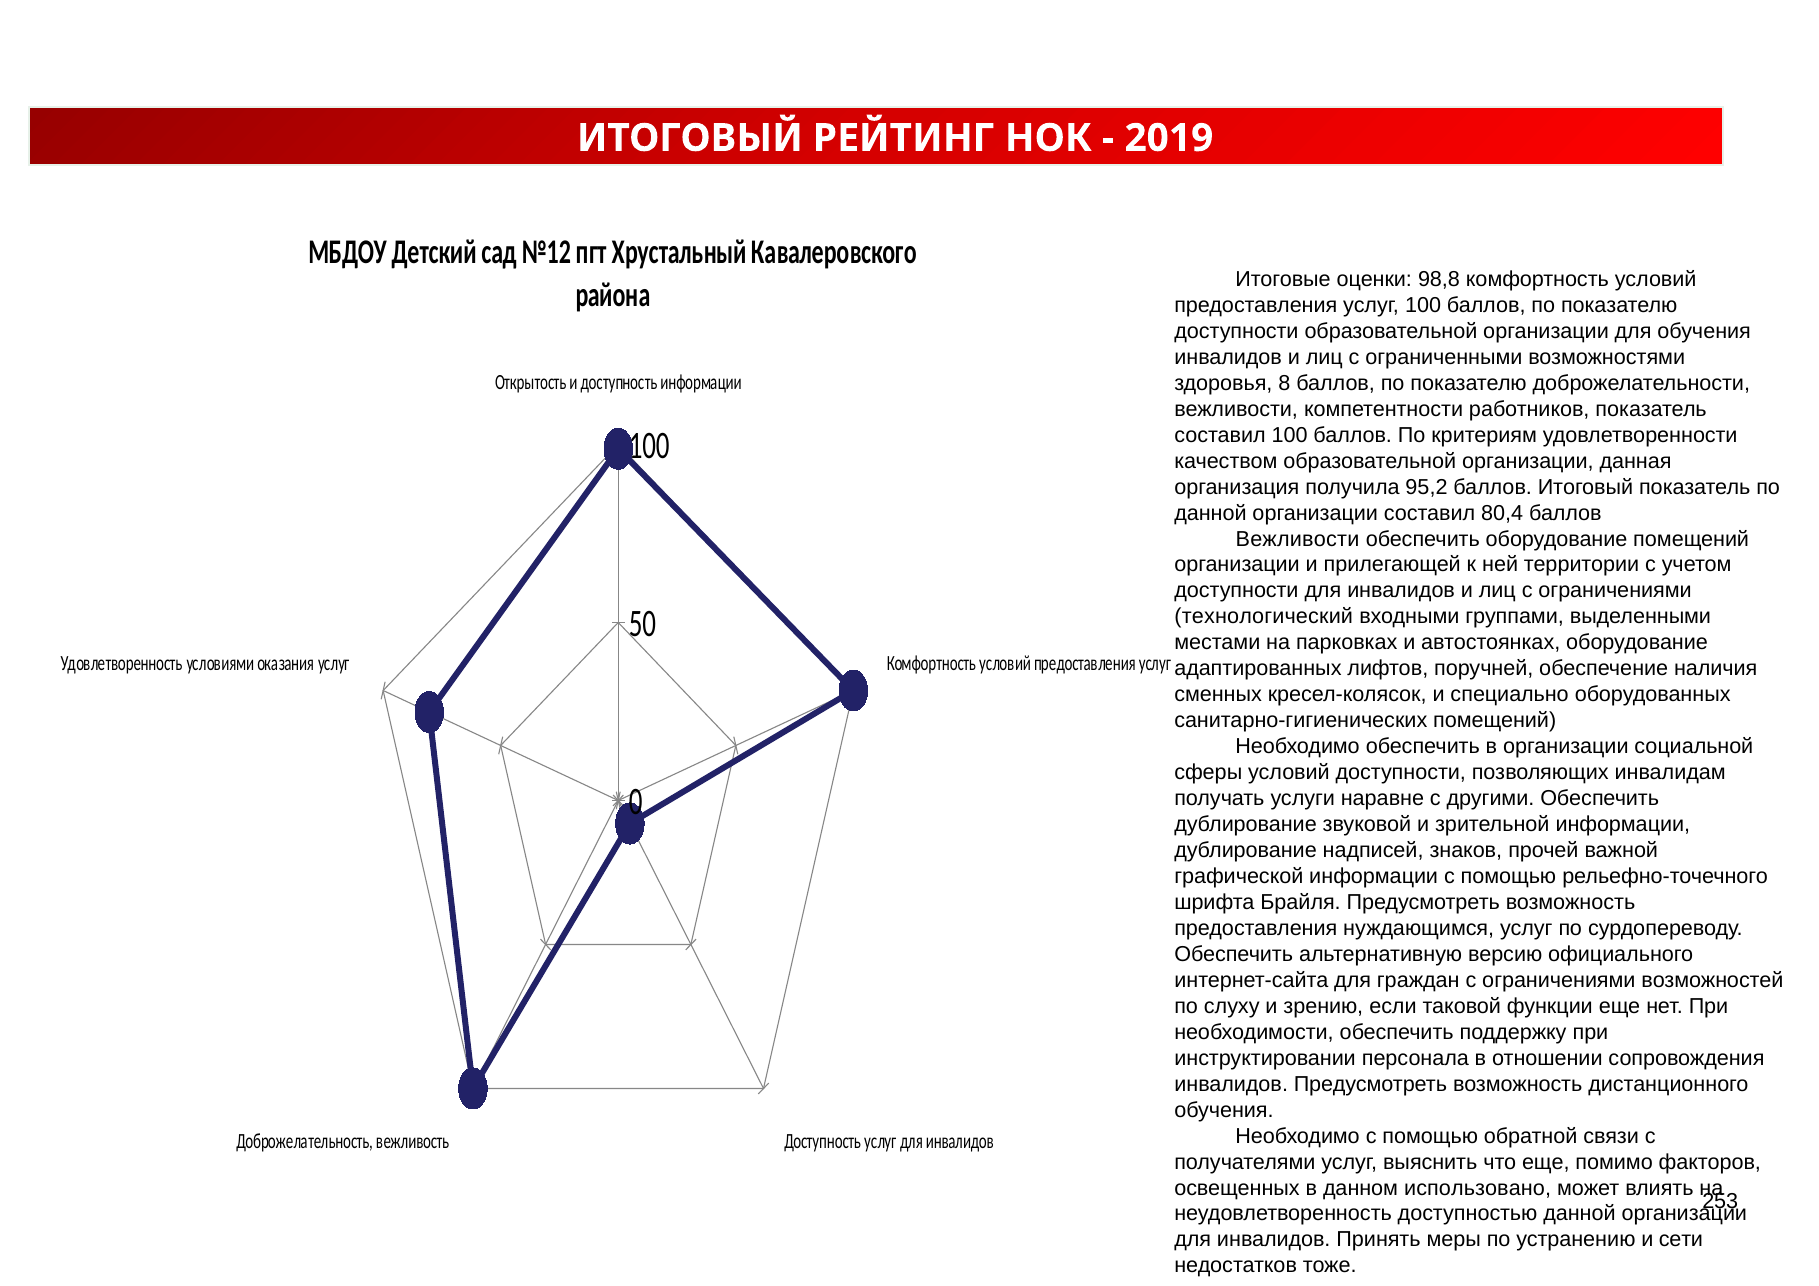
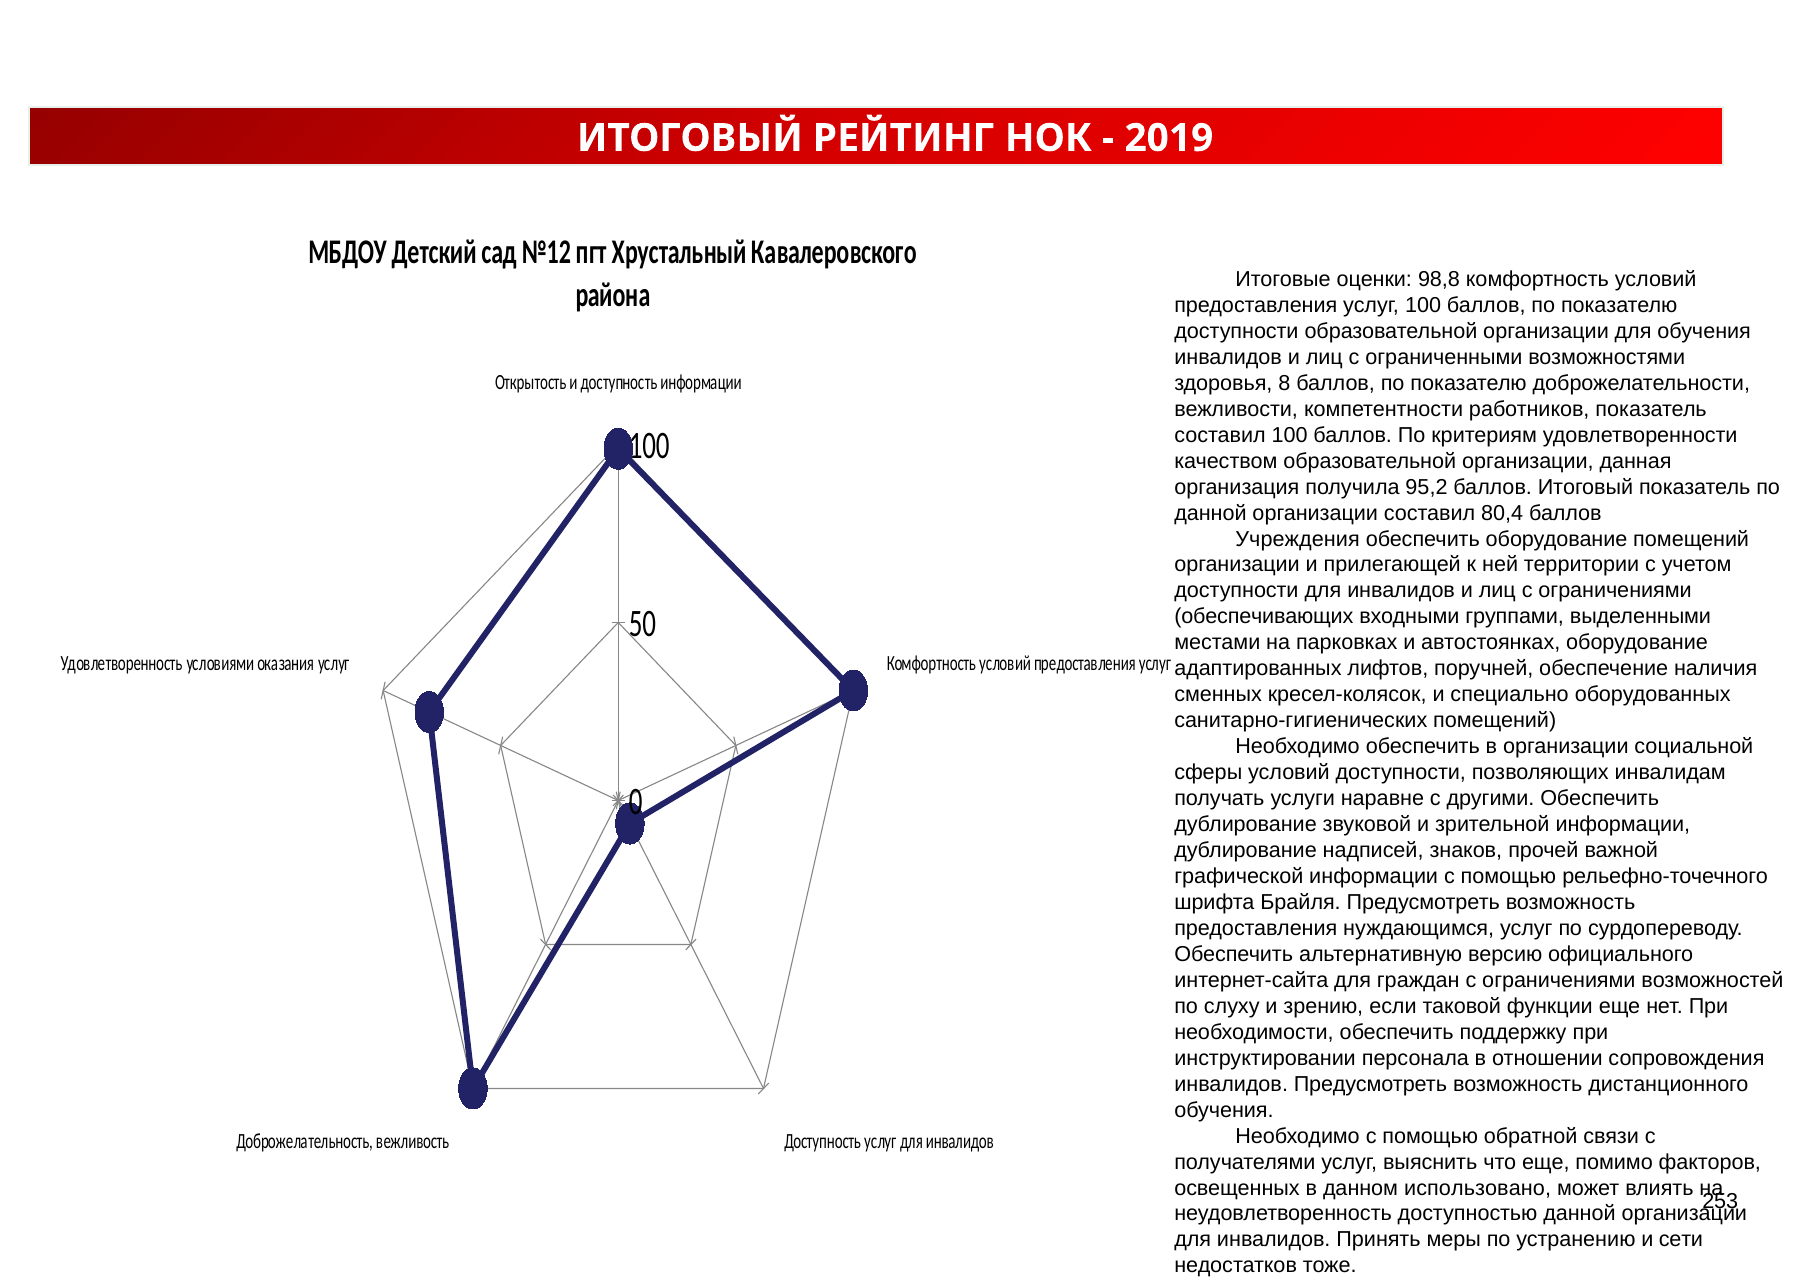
Вежливости: Вежливости -> Учреждения (1298, 539)
технологический: технологический -> обеспечивающих (1264, 617)
